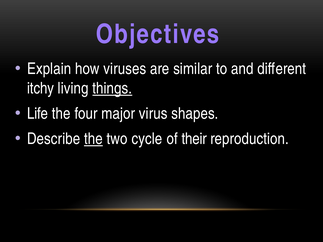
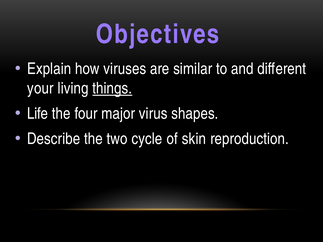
itchy: itchy -> your (40, 88)
the underline: present -> none (93, 139)
their: their -> skin (194, 139)
